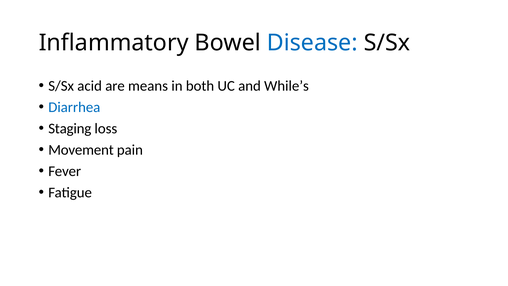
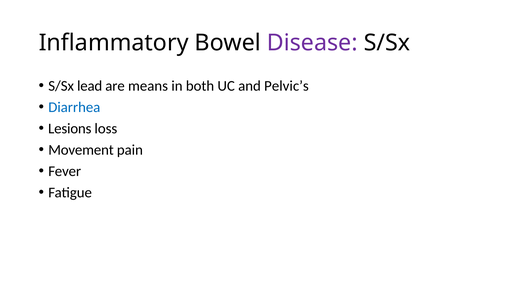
Disease colour: blue -> purple (312, 43)
acid: acid -> lead (90, 86)
While’s: While’s -> Pelvic’s (286, 86)
Staging: Staging -> Lesions (70, 128)
